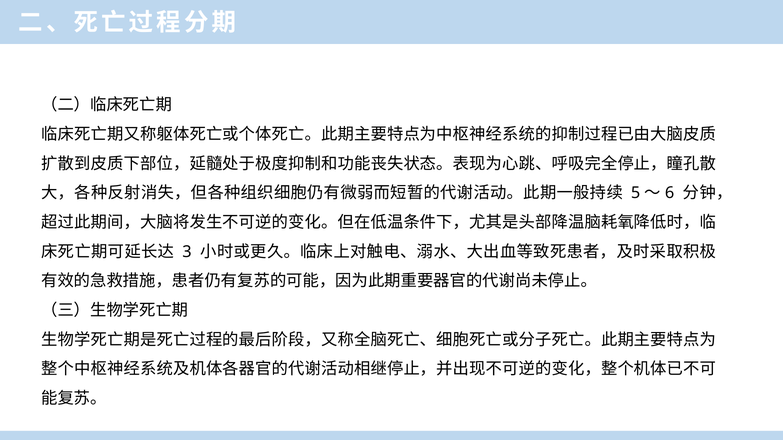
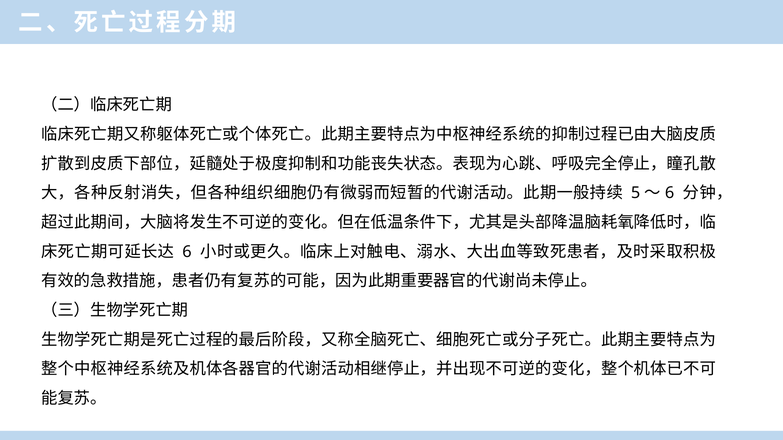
3: 3 -> 6 (187, 252)
